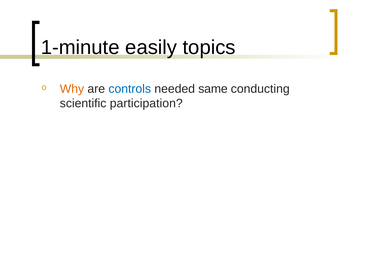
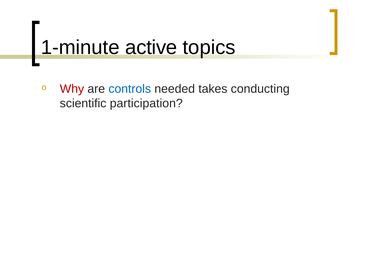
easily: easily -> active (151, 48)
Why colour: orange -> red (72, 89)
same: same -> takes (213, 89)
